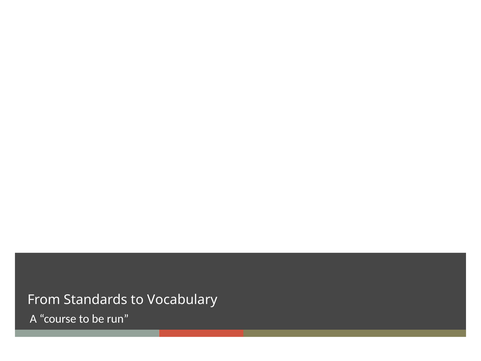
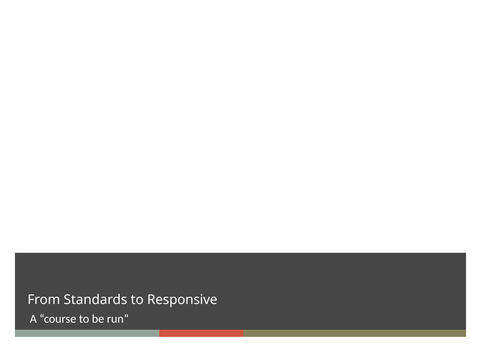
Vocabulary: Vocabulary -> Responsive (182, 300)
